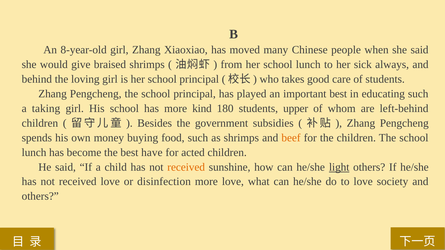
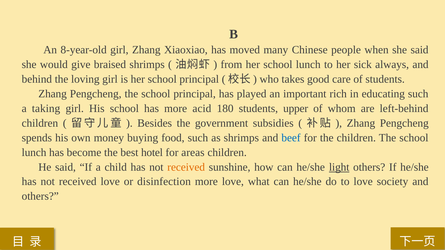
important best: best -> rich (338, 94)
kind: kind -> acid (202, 109)
beef colour: orange -> blue (291, 138)
have: have -> hotel (152, 153)
acted: acted -> areas (193, 153)
